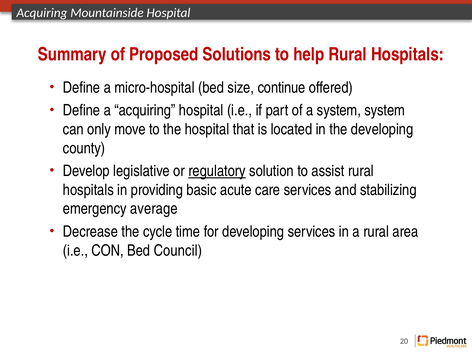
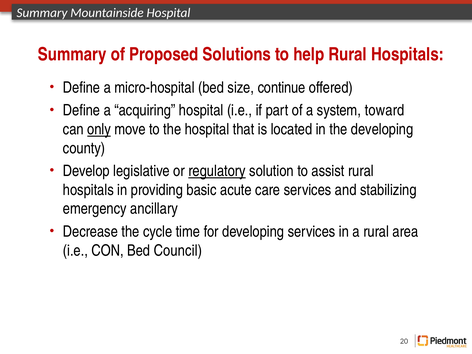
Acquiring: Acquiring -> Summary (42, 13)
system system: system -> toward (385, 110)
only underline: none -> present (99, 129)
average: average -> ancillary (154, 209)
